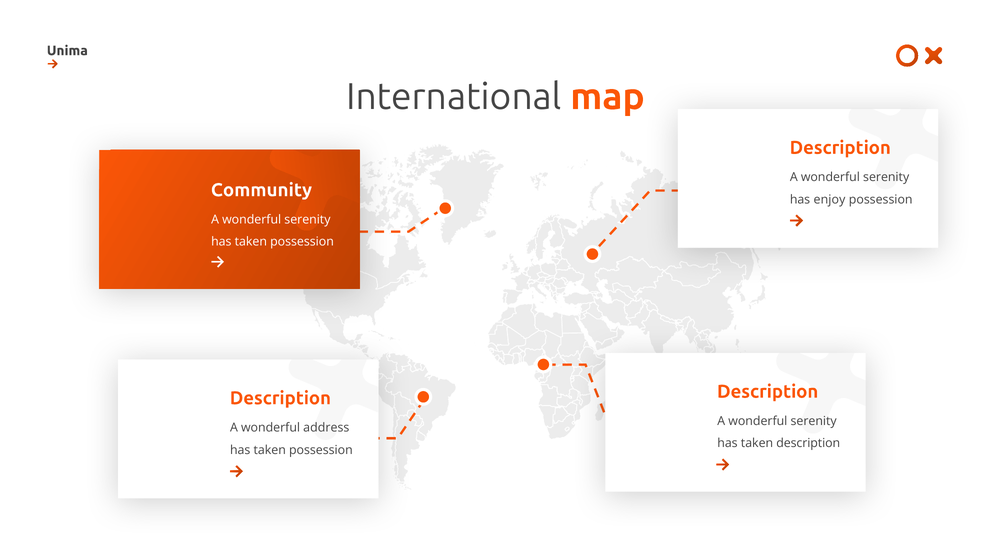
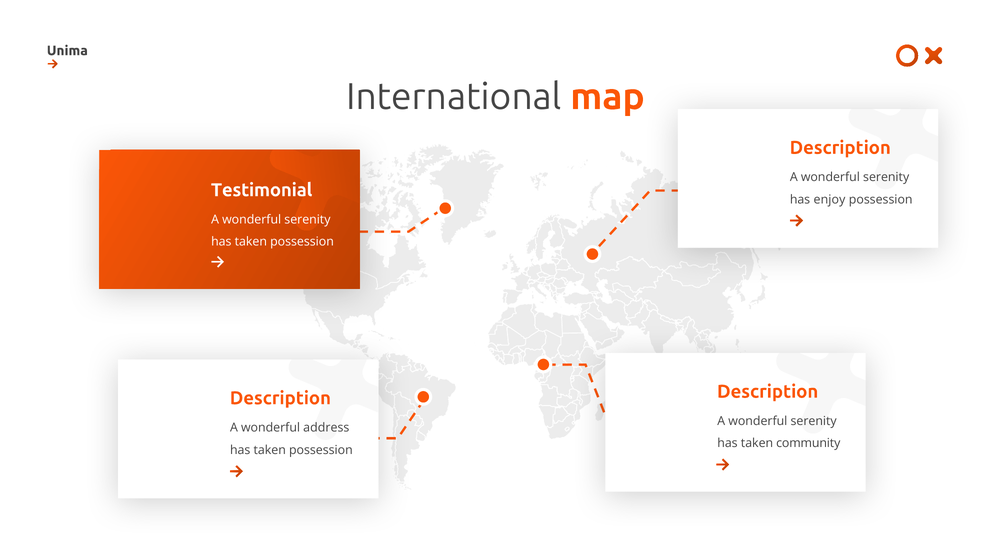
Community: Community -> Testimonial (262, 190)
taken description: description -> community (808, 443)
